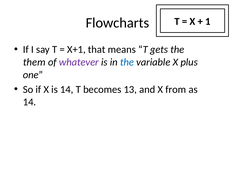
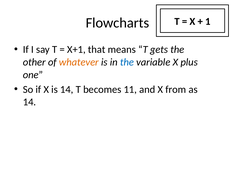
them: them -> other (34, 62)
whatever colour: purple -> orange (79, 62)
13: 13 -> 11 (130, 89)
